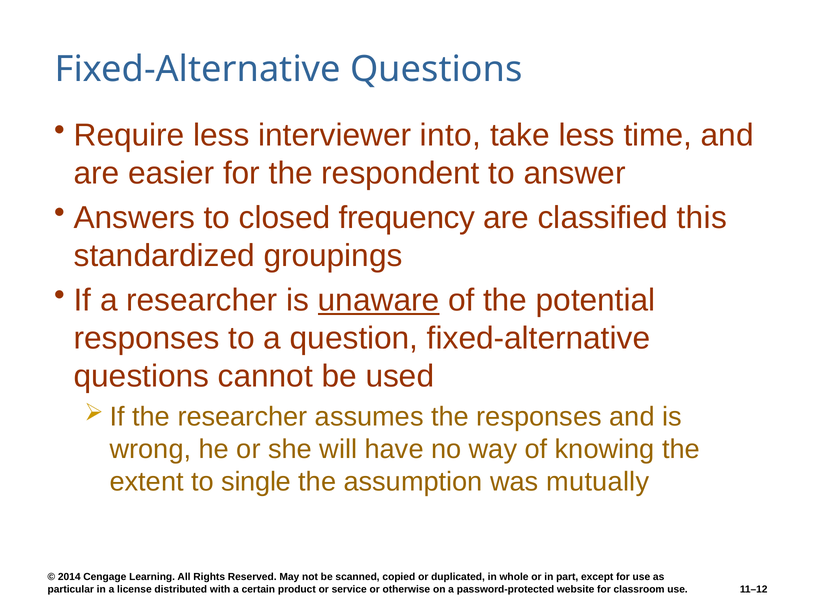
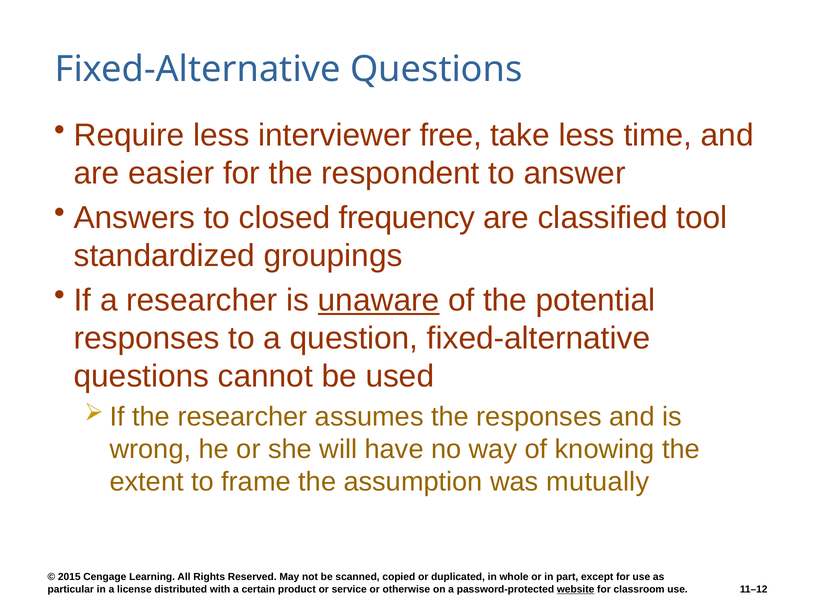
into: into -> free (451, 135)
this: this -> tool (702, 218)
single: single -> frame (256, 482)
2014: 2014 -> 2015 (69, 577)
website underline: none -> present (576, 590)
